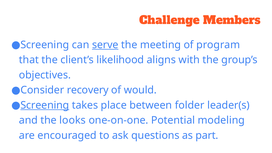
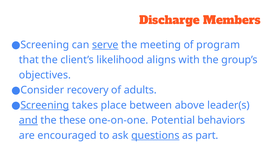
Challenge: Challenge -> Discharge (169, 20)
would: would -> adults (140, 90)
folder: folder -> above (190, 105)
and underline: none -> present (28, 120)
looks: looks -> these (73, 120)
modeling: modeling -> behaviors (221, 120)
questions underline: none -> present (155, 135)
